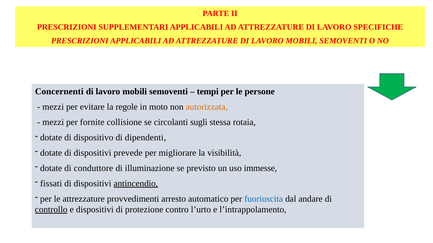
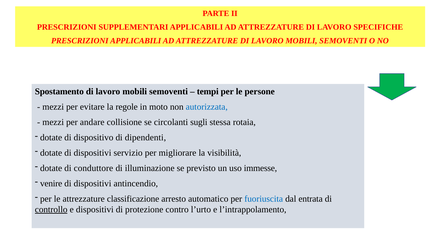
Concernenti: Concernenti -> Spostamento (59, 92)
autorizzata colour: orange -> blue (207, 107)
fornite: fornite -> andare (92, 122)
prevede: prevede -> servizio (128, 153)
fissati: fissati -> venire (51, 184)
antincendio underline: present -> none (136, 184)
provvedimenti: provvedimenti -> classificazione (133, 199)
andare: andare -> entrata (311, 199)
